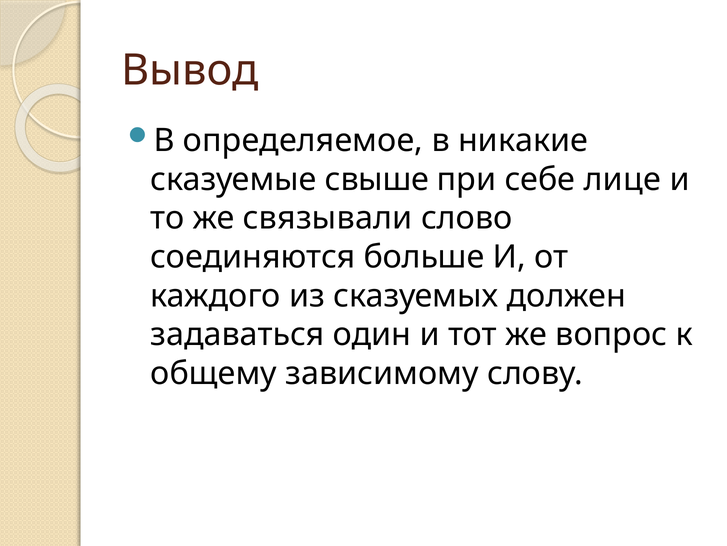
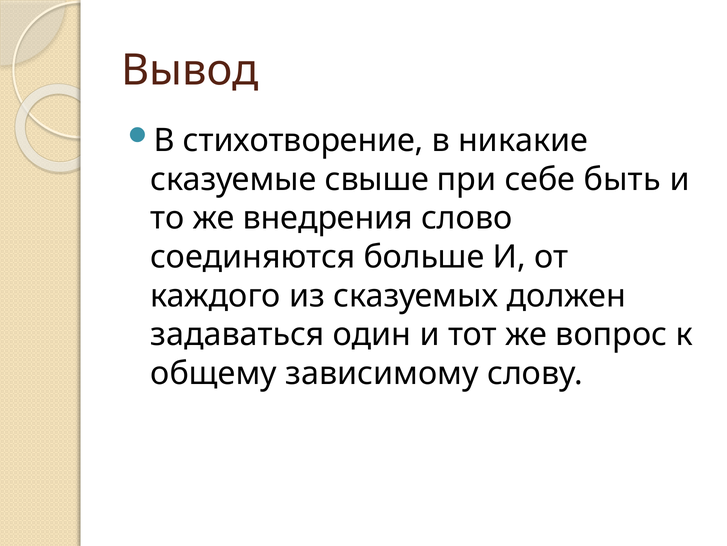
определяемое: определяемое -> стихотворение (303, 140)
лице: лице -> быть (622, 179)
связывали: связывали -> внедрения (328, 218)
